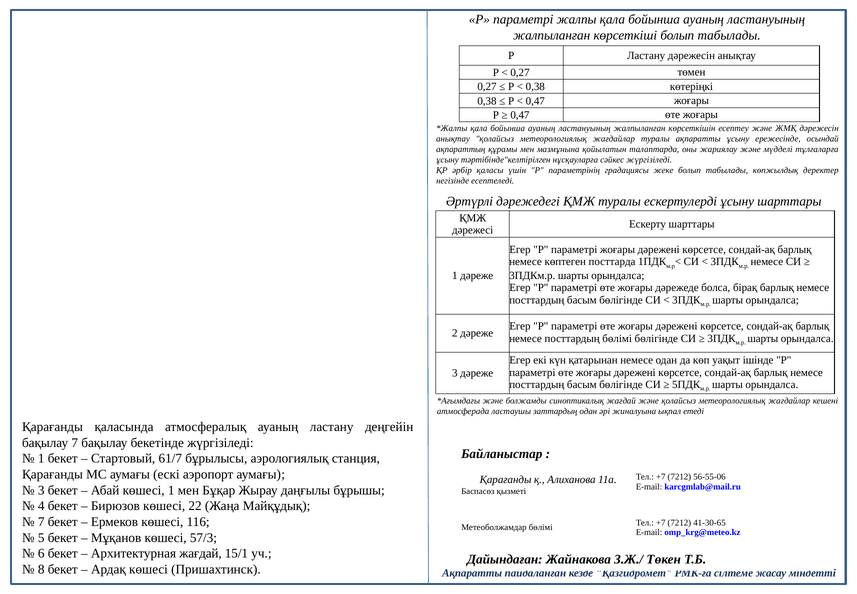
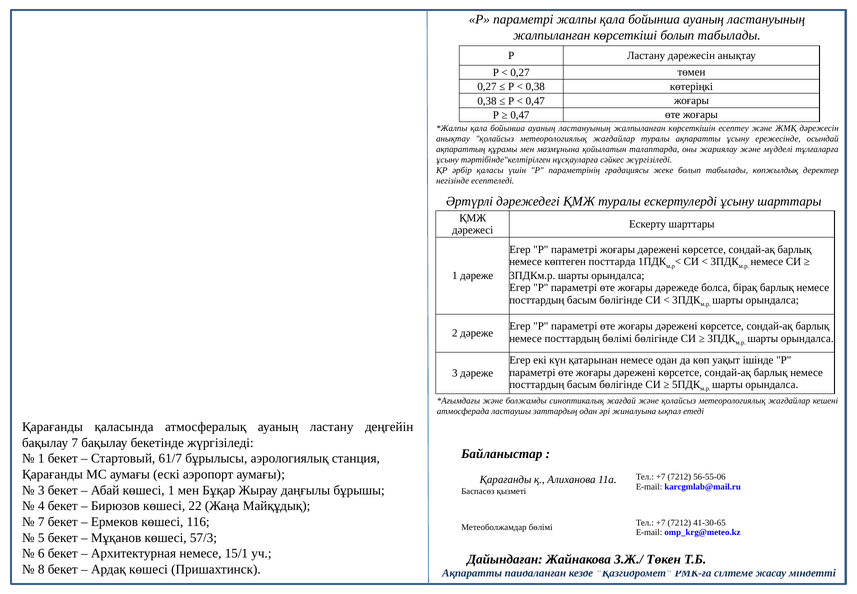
Архитектурная жағдай: жағдай -> немесе (200, 553)
